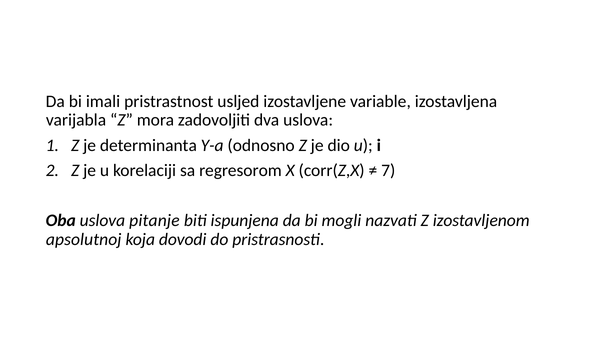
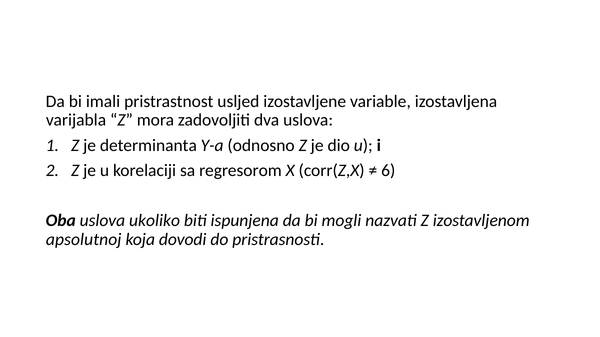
7: 7 -> 6 (388, 171)
pitanje: pitanje -> ukoliko (155, 221)
